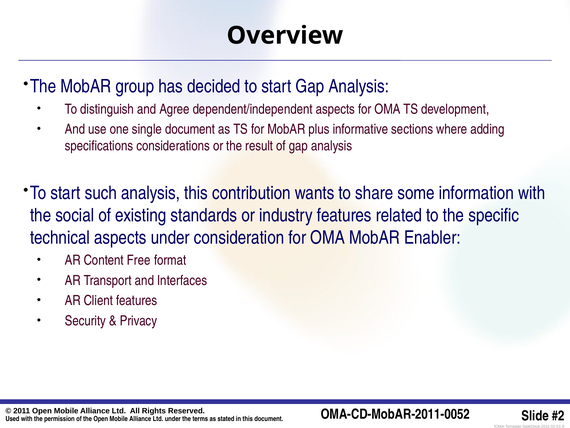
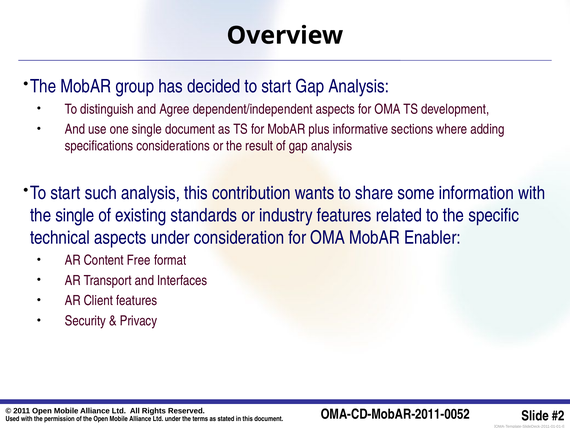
the social: social -> single (75, 215)
